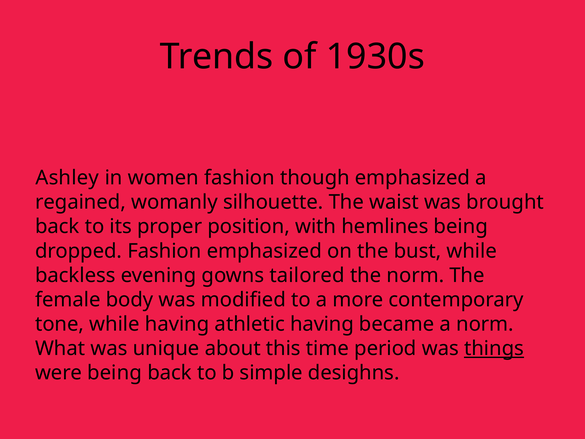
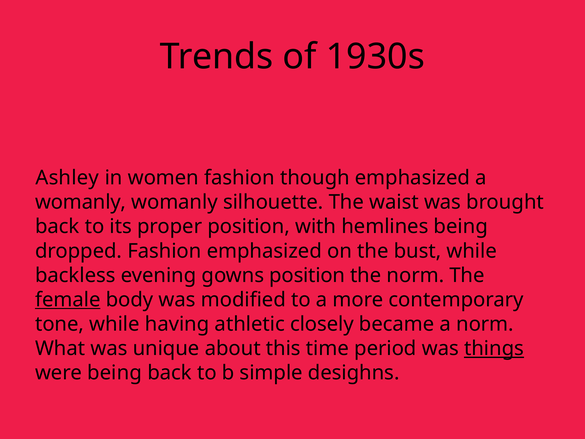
regained: regained -> womanly (81, 202)
gowns tailored: tailored -> position (307, 275)
female underline: none -> present (68, 300)
athletic having: having -> closely (322, 324)
